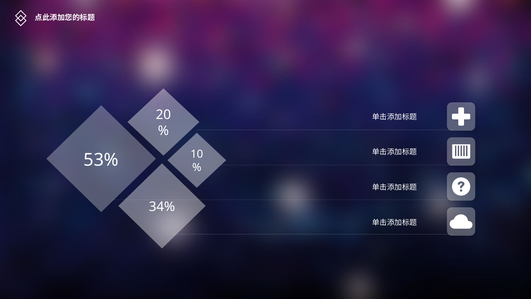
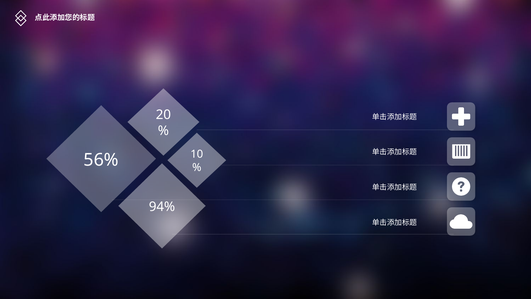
53%: 53% -> 56% (101, 160)
34%: 34% -> 94% (162, 207)
